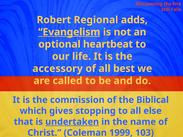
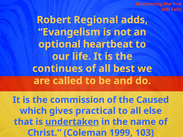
Evangelism underline: present -> none (69, 32)
accessory: accessory -> continues (58, 69)
Biblical: Biblical -> Caused (153, 100)
stopping: stopping -> practical (96, 111)
